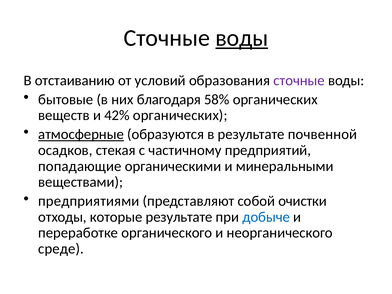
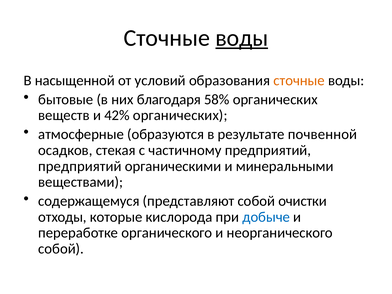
отстаиванию: отстаиванию -> насыщенной (75, 80)
сточные colour: purple -> orange (299, 80)
атмосферные underline: present -> none (81, 134)
попадающие: попадающие -> предприятий (80, 166)
предприятиями: предприятиями -> содержащемуся (89, 201)
которые результате: результате -> кислорода (179, 217)
среде: среде -> собой (61, 249)
